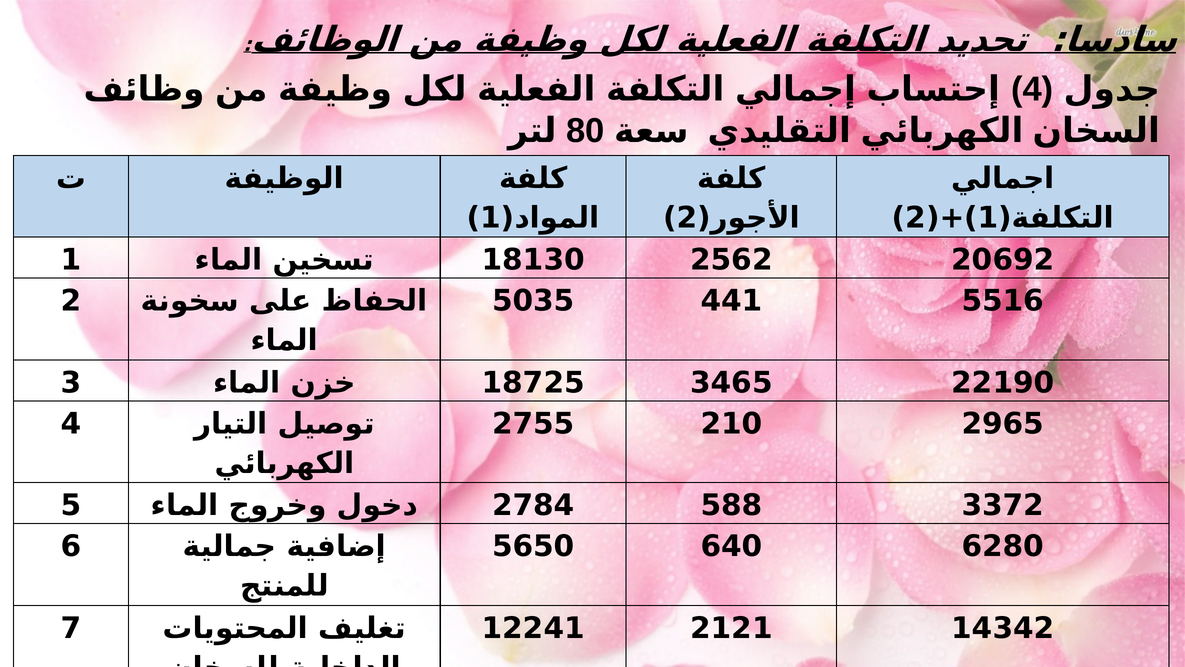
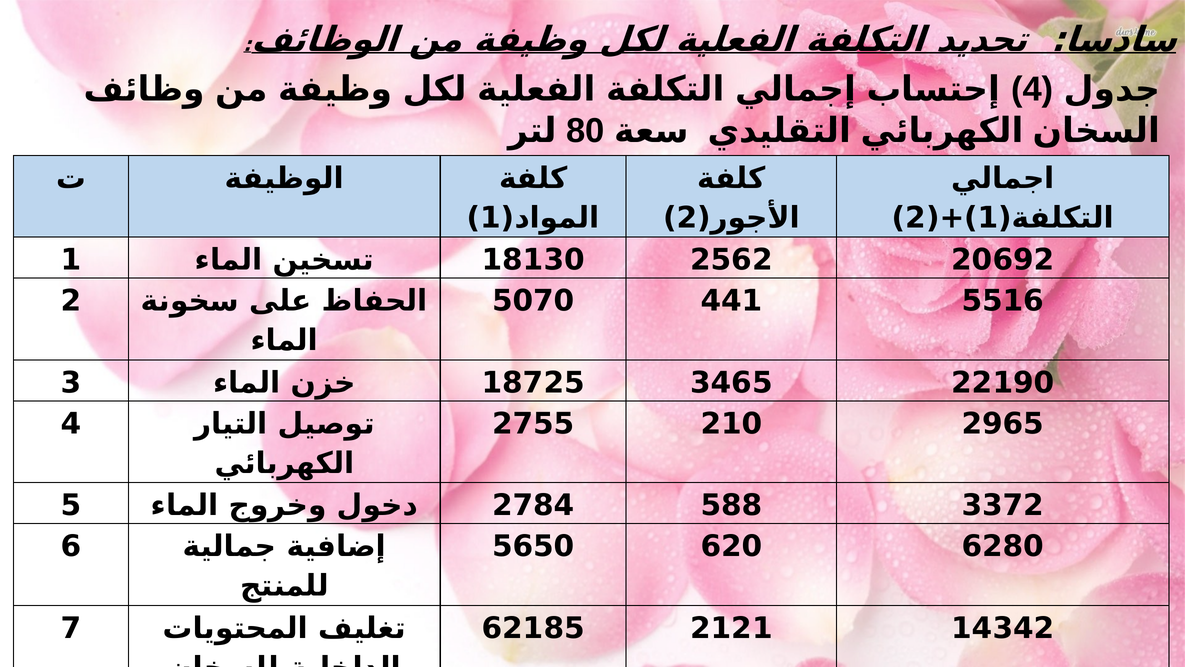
5035: 5035 -> 5070 (533, 301)
640: 640 -> 620 (731, 546)
12241: 12241 -> 62185 (533, 628)
